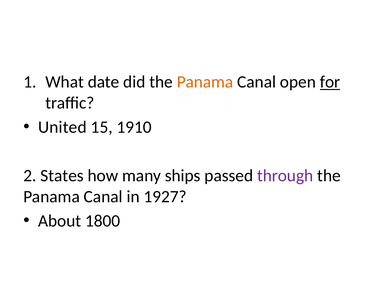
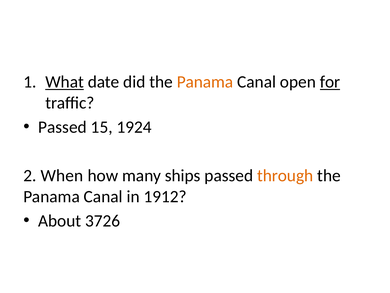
What underline: none -> present (65, 82)
United: United -> Passed (62, 127)
1910: 1910 -> 1924 (134, 127)
States: States -> When (62, 175)
through colour: purple -> orange (285, 175)
1927: 1927 -> 1912 (165, 196)
1800: 1800 -> 3726 (103, 221)
